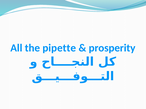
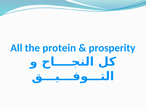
pipette: pipette -> protein (59, 48)
